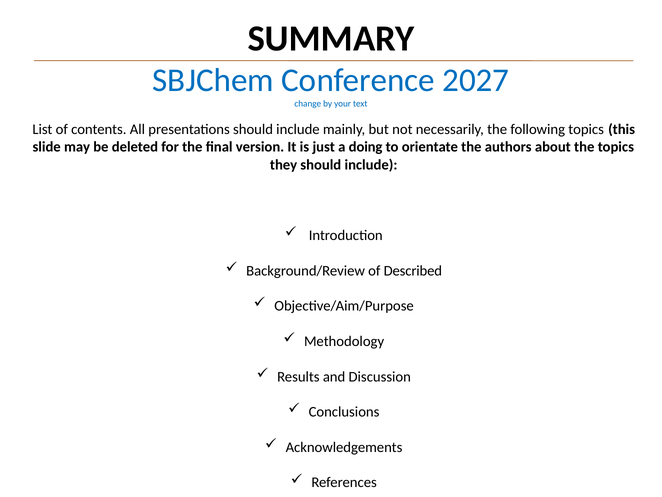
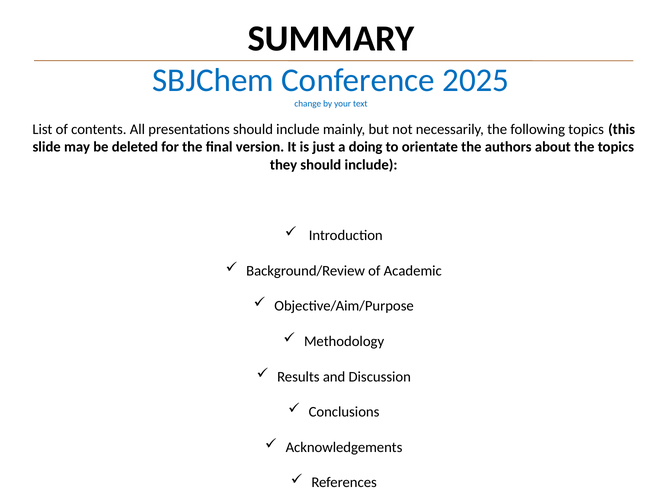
2027: 2027 -> 2025 (476, 80)
Described: Described -> Academic (413, 270)
